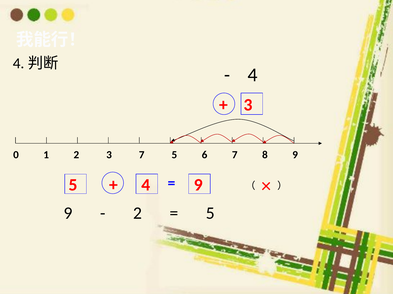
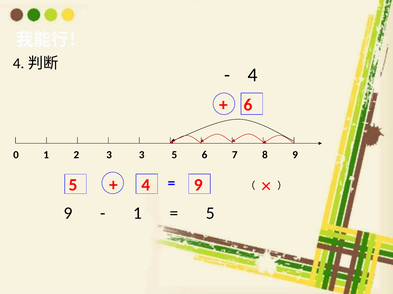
3: 3 -> 6 (248, 105)
3 7: 7 -> 3 (142, 155)
2: 2 -> 1 (138, 214)
